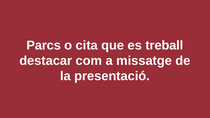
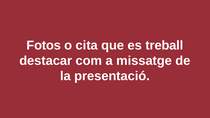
Parcs: Parcs -> Fotos (44, 45)
